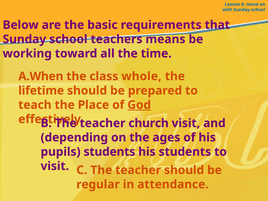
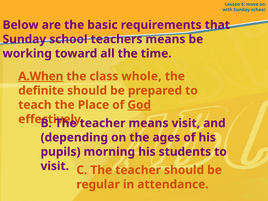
A.When underline: none -> present (41, 76)
lifetime: lifetime -> definite (41, 91)
teacher church: church -> means (148, 123)
pupils students: students -> morning (109, 152)
